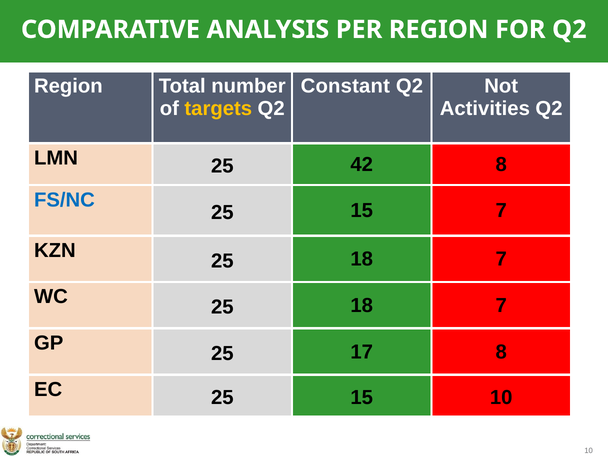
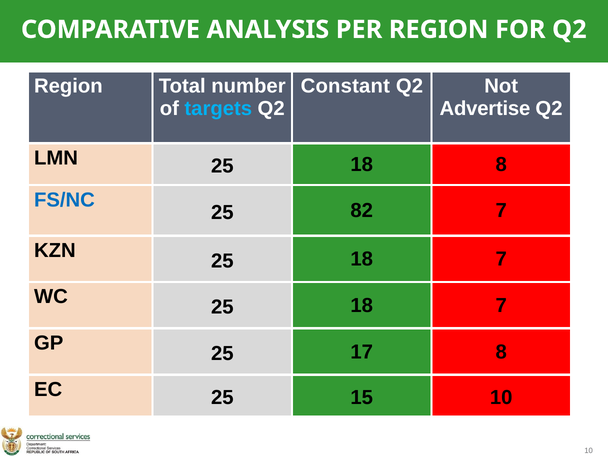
targets colour: yellow -> light blue (218, 109)
Activities: Activities -> Advertise (485, 109)
LMN 25 42: 42 -> 18 (362, 165)
15: 15 -> 82 (362, 211)
